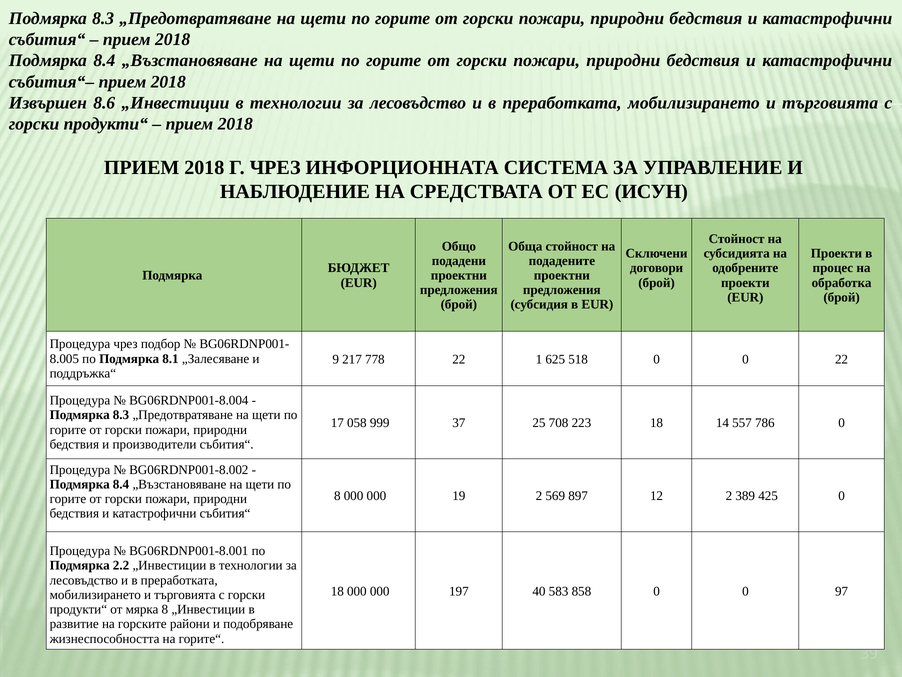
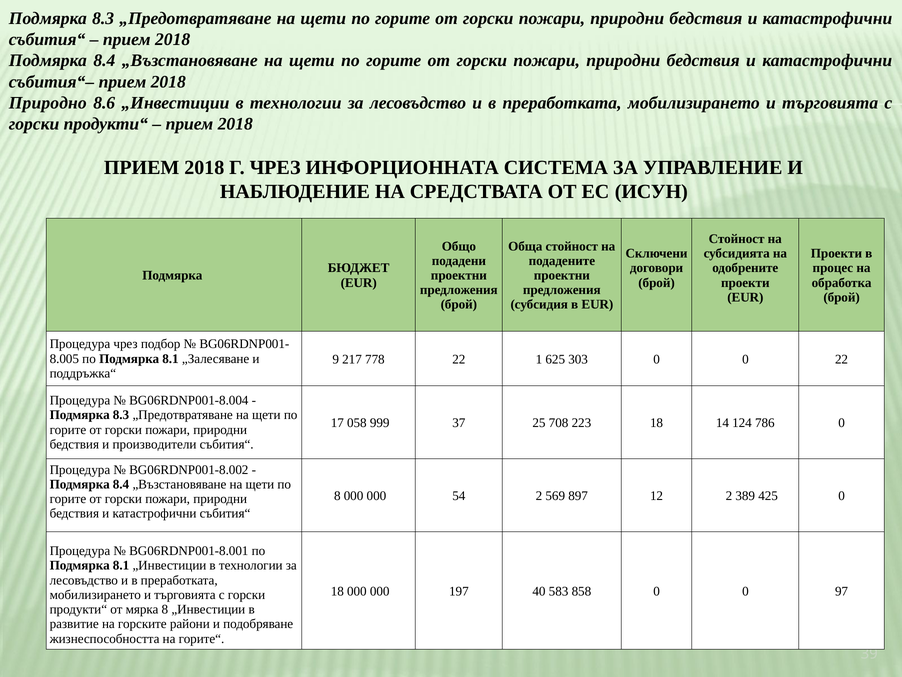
Извършен: Извършен -> Природно (48, 103)
518: 518 -> 303 (578, 359)
557: 557 -> 124 (742, 423)
19: 19 -> 54 (459, 496)
2.2: 2.2 -> 8.1 (121, 565)
